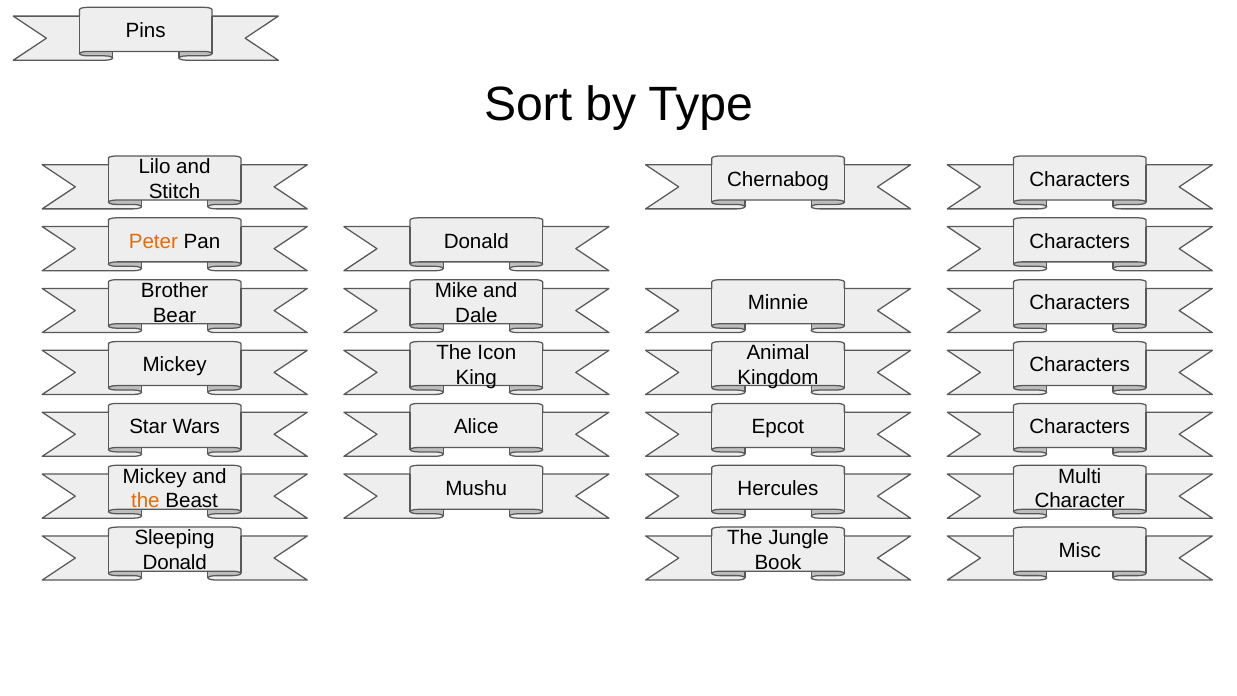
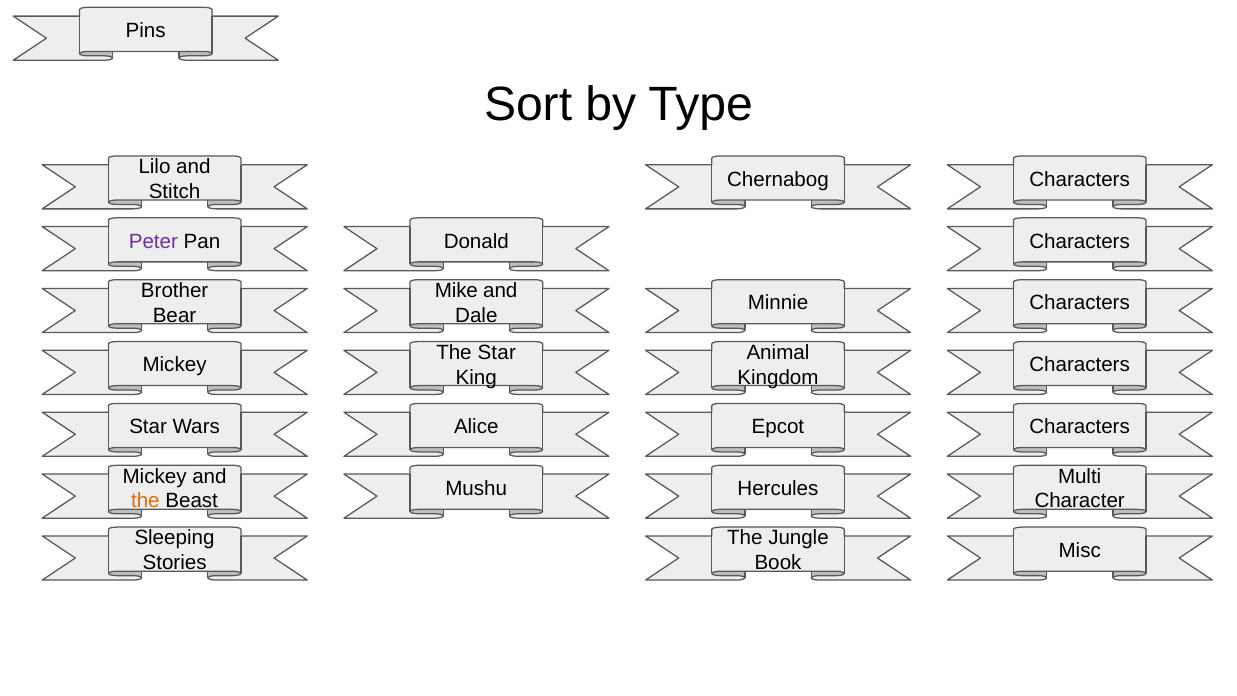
Peter colour: orange -> purple (153, 241)
The Icon: Icon -> Star (497, 353)
Donald: Donald -> Stories (175, 563)
